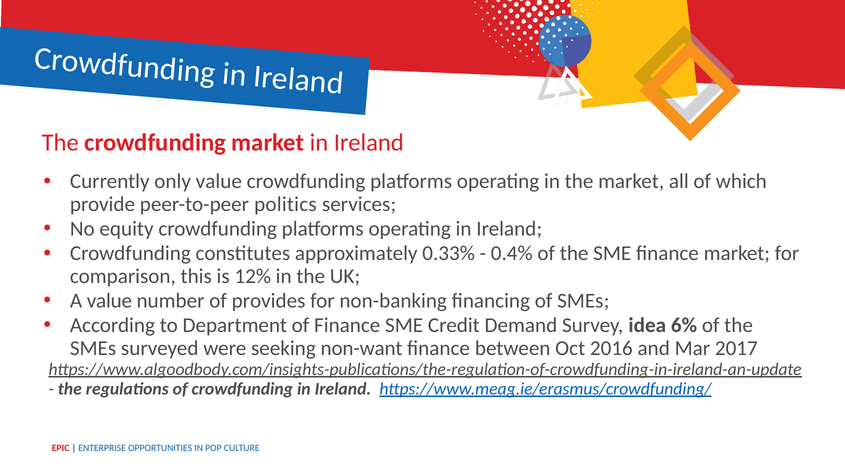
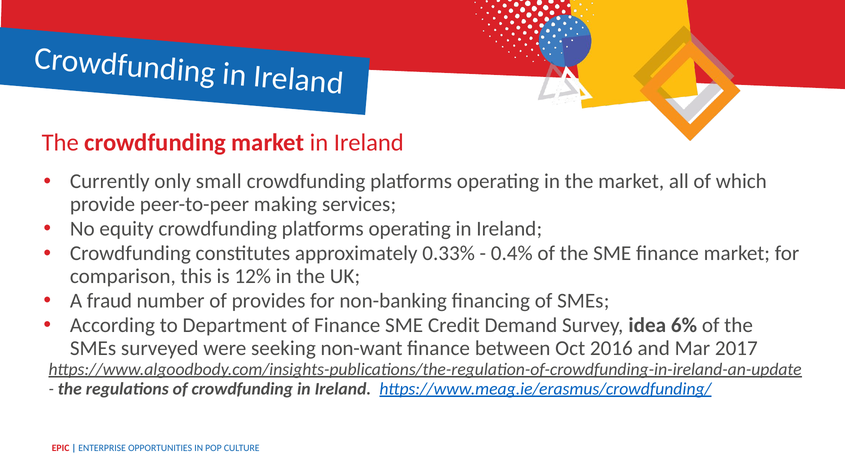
only value: value -> small (219, 182)
politics: politics -> making (285, 204)
A value: value -> fraud (109, 301)
